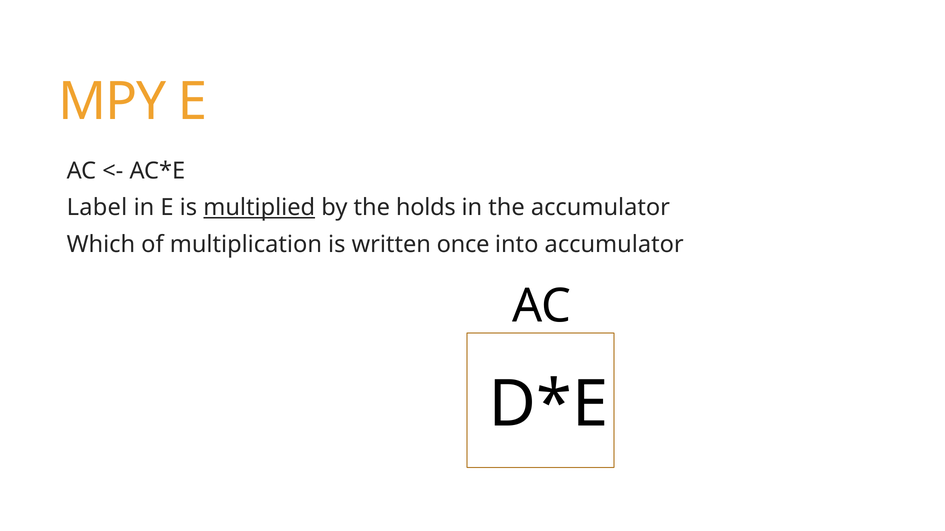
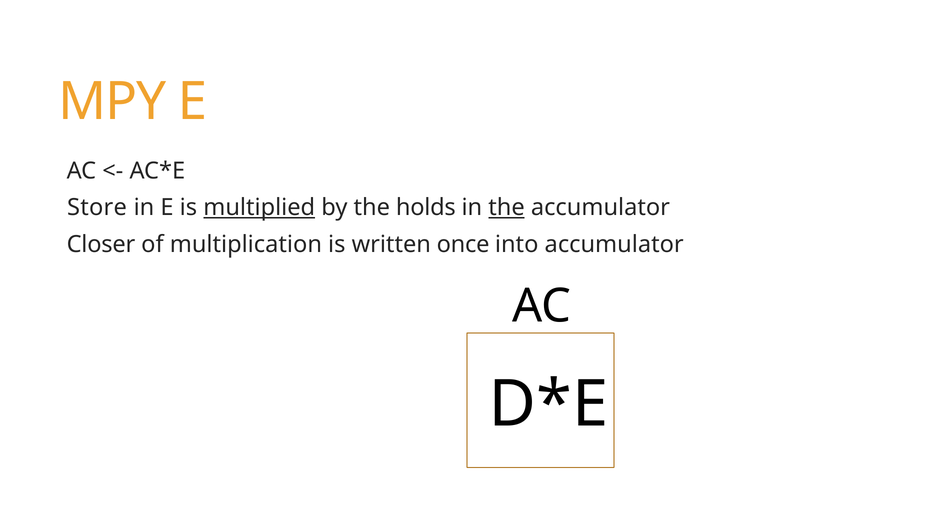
Label: Label -> Store (97, 208)
the underline: none -> present (507, 208)
Which: Which -> Closer (101, 245)
